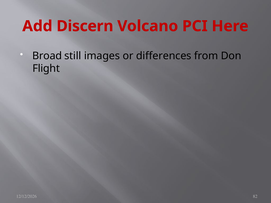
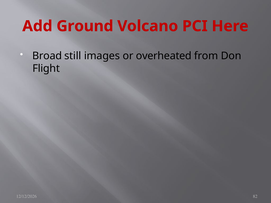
Discern: Discern -> Ground (85, 26)
differences: differences -> overheated (164, 56)
